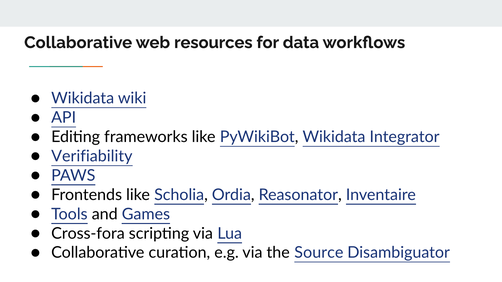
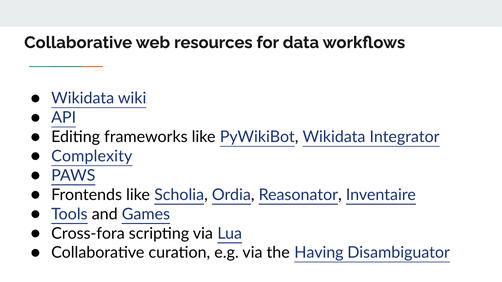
Verifiability: Verifiability -> Complexity (92, 156)
Source: Source -> Having (319, 253)
